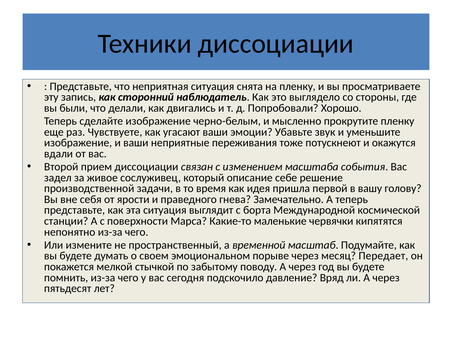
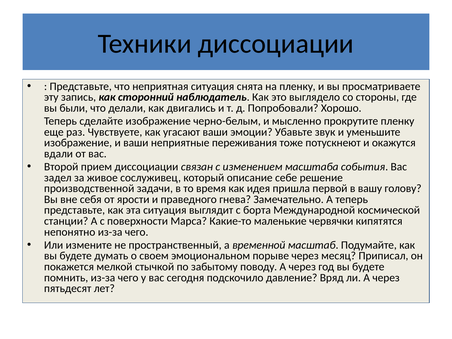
Передает: Передает -> Приписал (383, 256)
